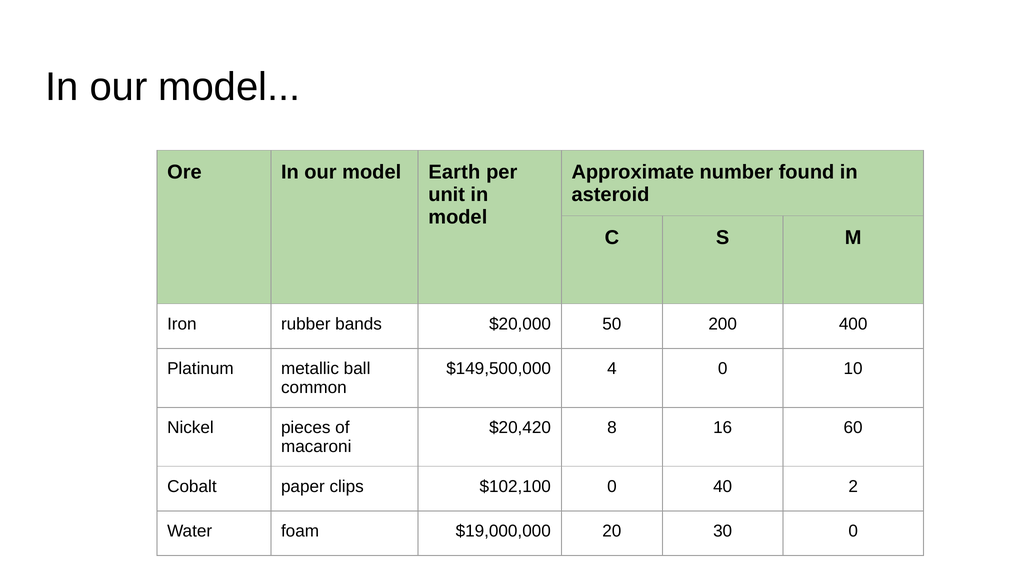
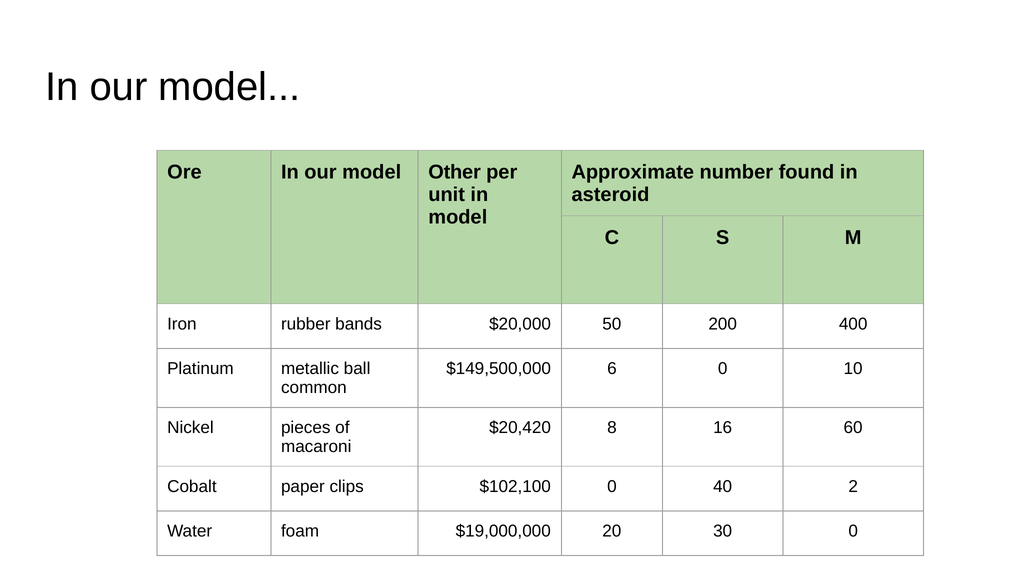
Earth: Earth -> Other (455, 172)
4: 4 -> 6 (612, 368)
